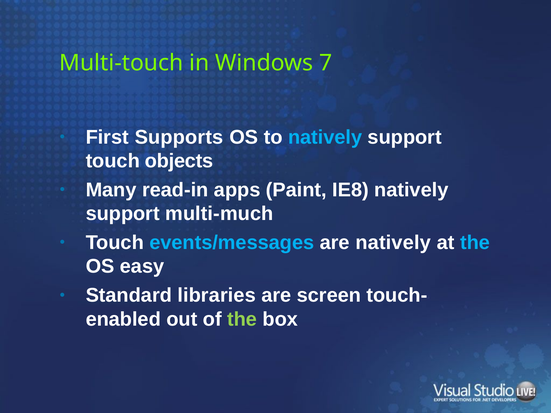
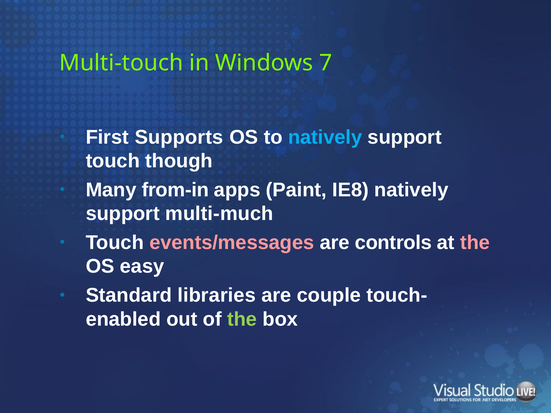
objects: objects -> though (179, 161)
read-in: read-in -> from-in (175, 190)
events/messages colour: light blue -> pink (232, 243)
are natively: natively -> controls (393, 243)
the colour: light blue -> pink (475, 243)
screen: screen -> couple (329, 295)
